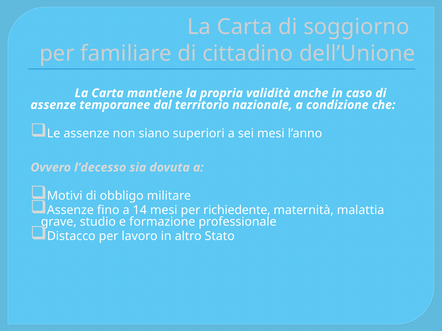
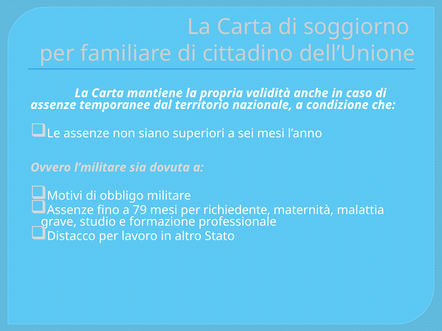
l’decesso: l’decesso -> l’militare (100, 168)
14: 14 -> 79 (140, 210)
